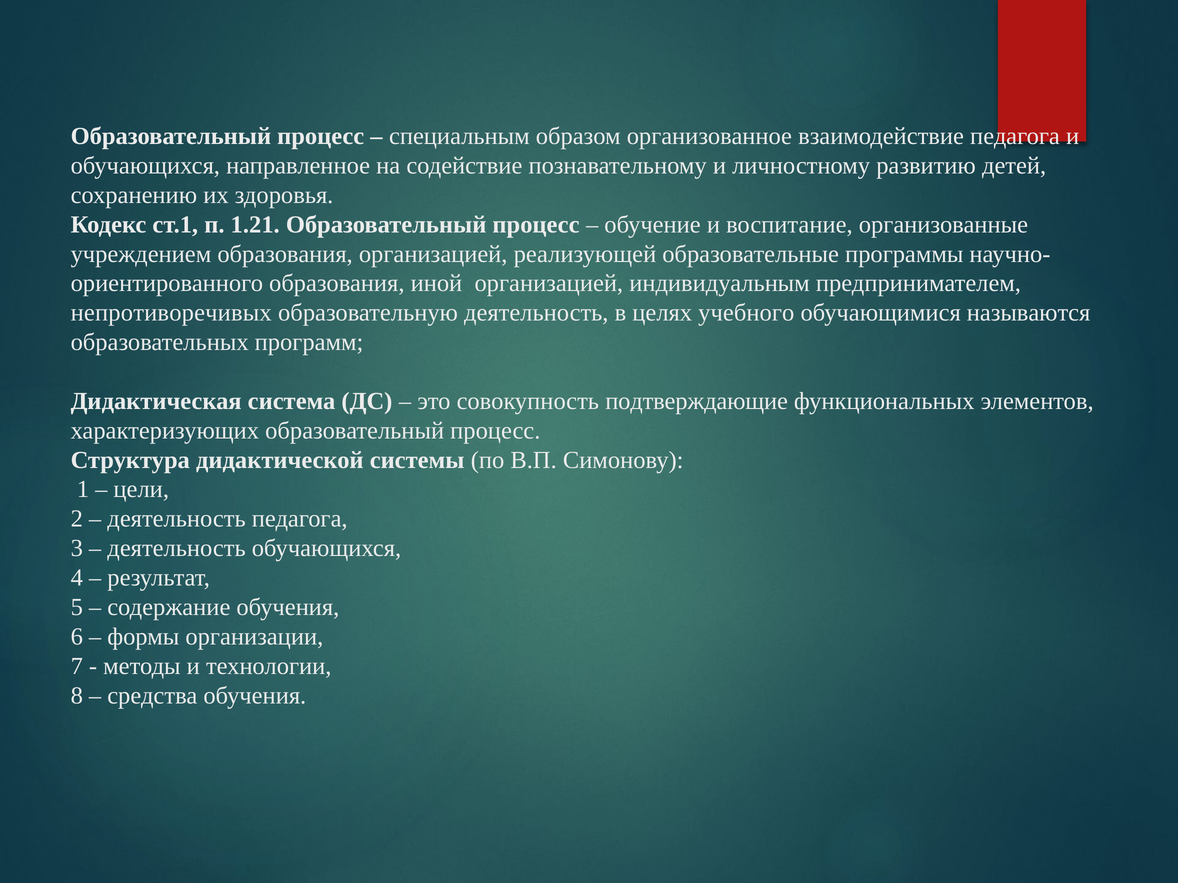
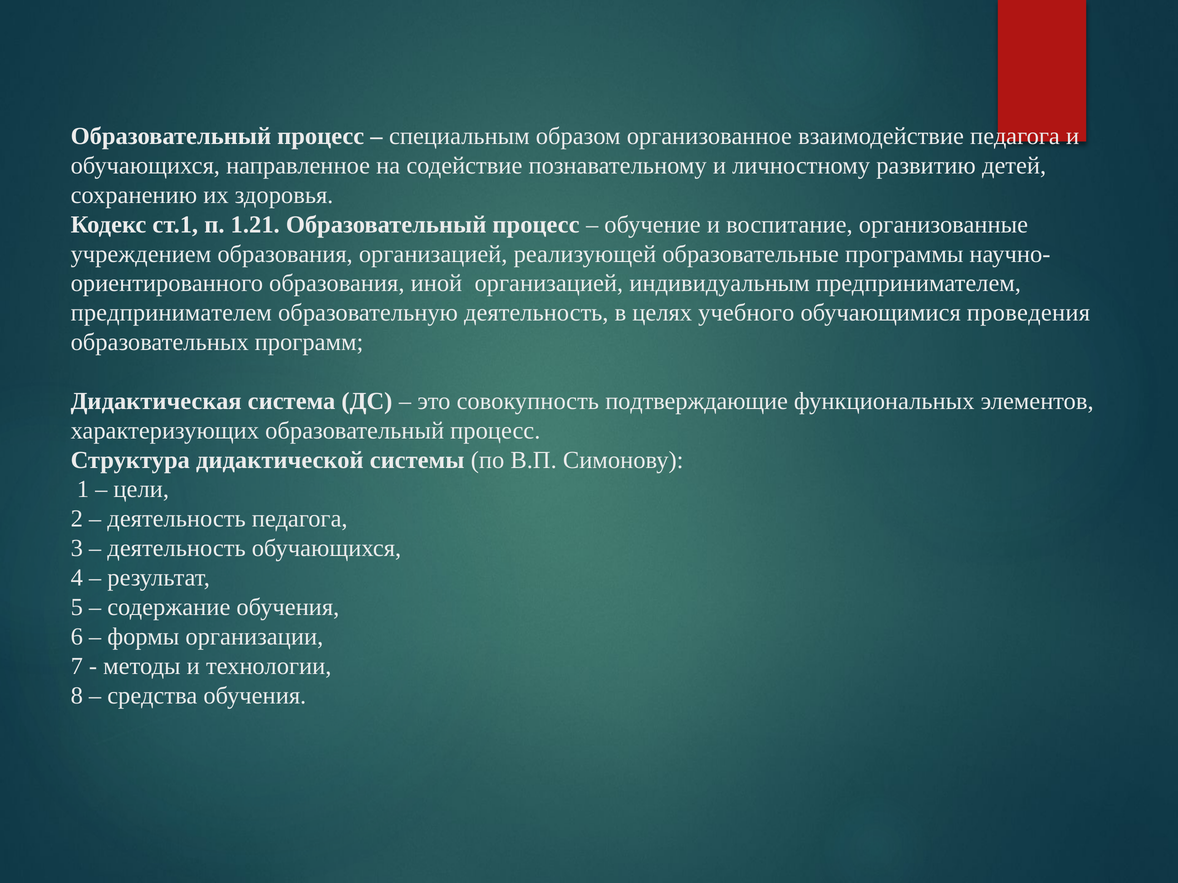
непротиворечивых: непротиворечивых -> предпринимателем (171, 313)
называются: называются -> проведения (1028, 313)
